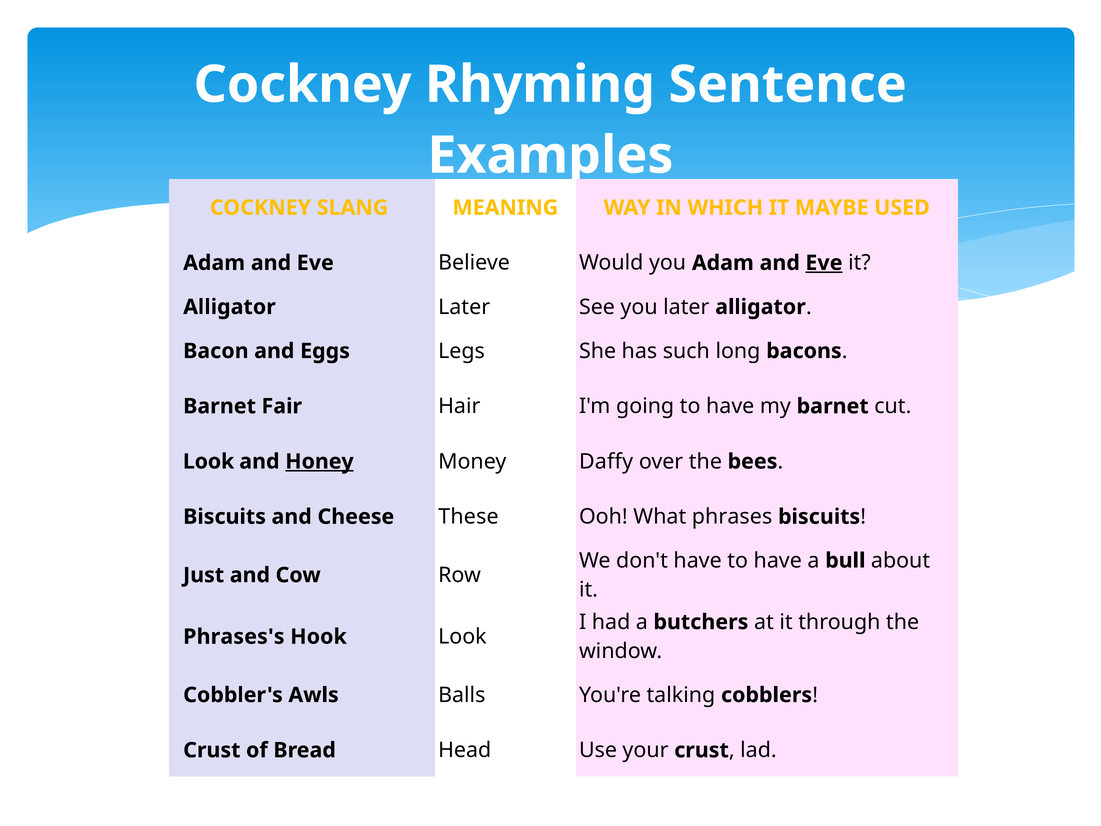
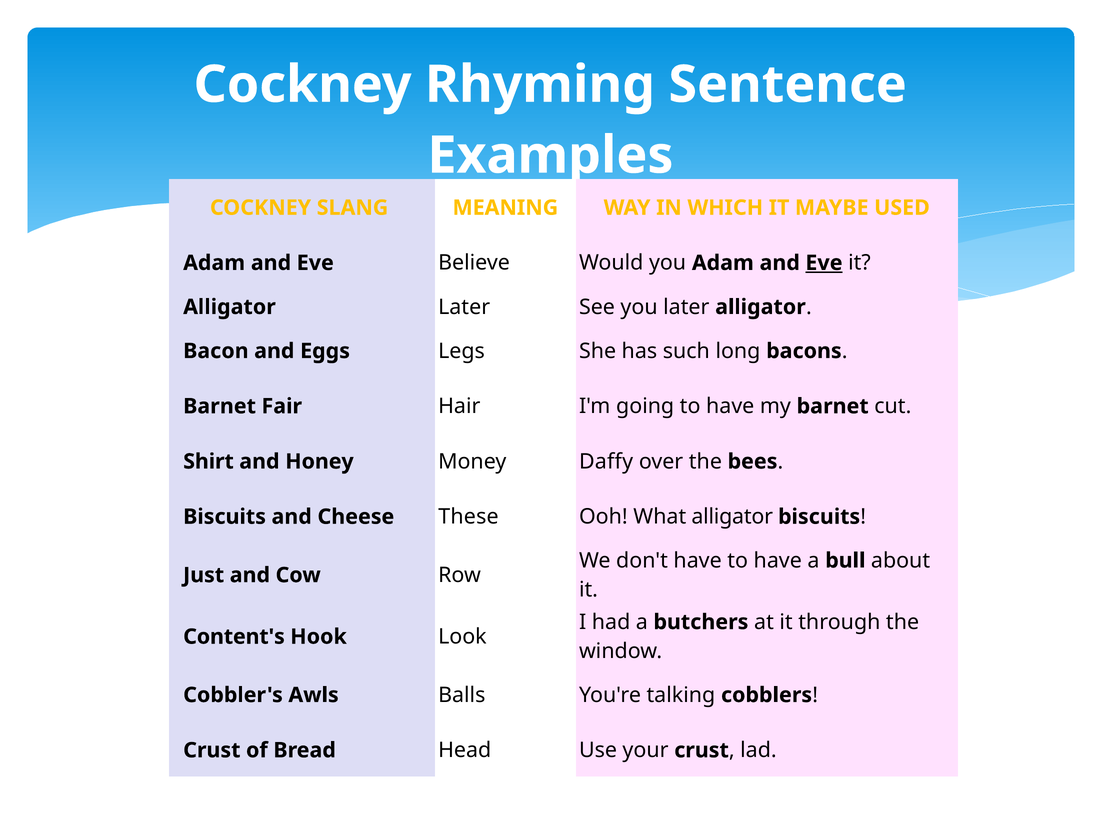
Look: Look -> Shirt (208, 461)
Honey underline: present -> none (319, 461)
What phrases: phrases -> alligator (732, 517)
Phrases's: Phrases's -> Content's (234, 636)
